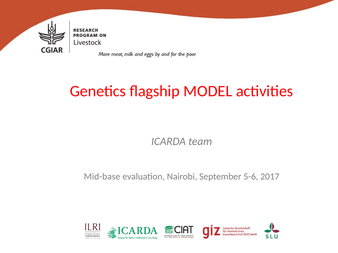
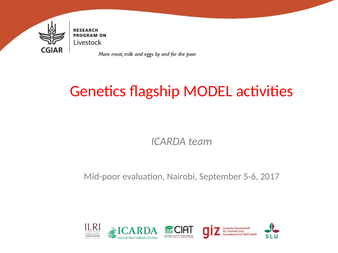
Mid-base: Mid-base -> Mid-poor (102, 177)
